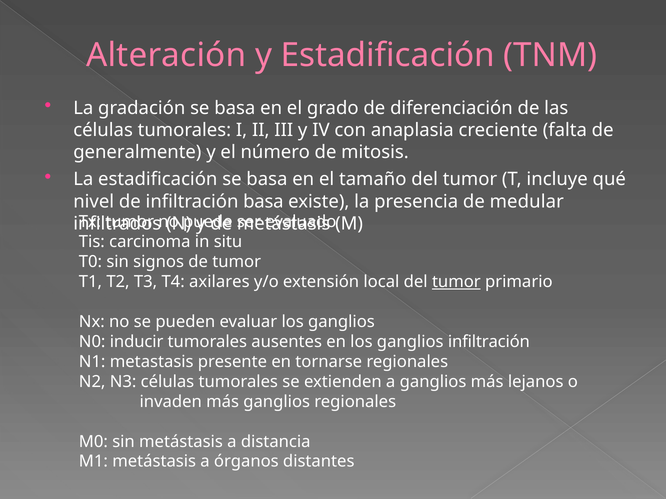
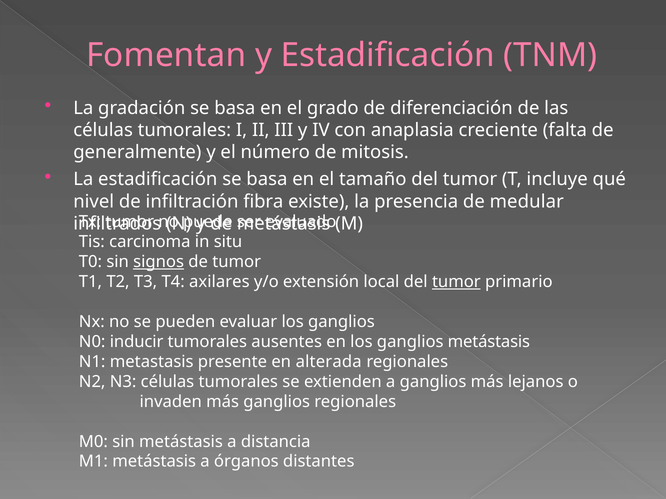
Alteración: Alteración -> Fomentan (166, 55)
infiltración basa: basa -> fibra (263, 202)
signos underline: none -> present (159, 262)
ganglios infiltración: infiltración -> metástasis (489, 342)
tornarse: tornarse -> alterada (329, 362)
